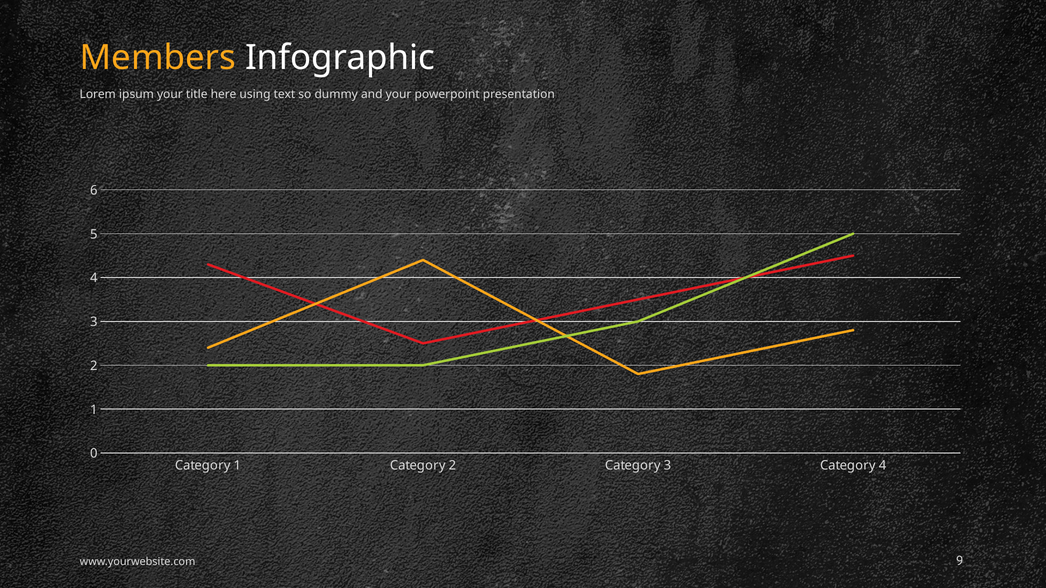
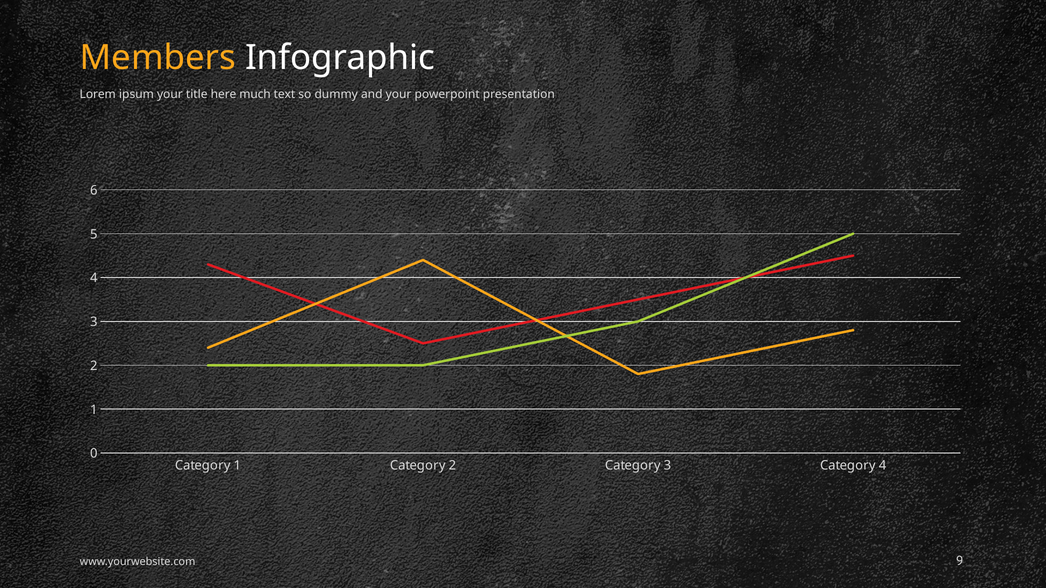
using: using -> much (255, 94)
